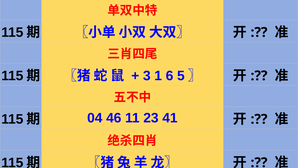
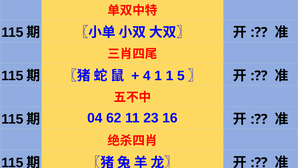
3: 3 -> 4 (147, 76)
1 6: 6 -> 1 (170, 76)
46: 46 -> 62 (114, 118)
41: 41 -> 16 (170, 118)
